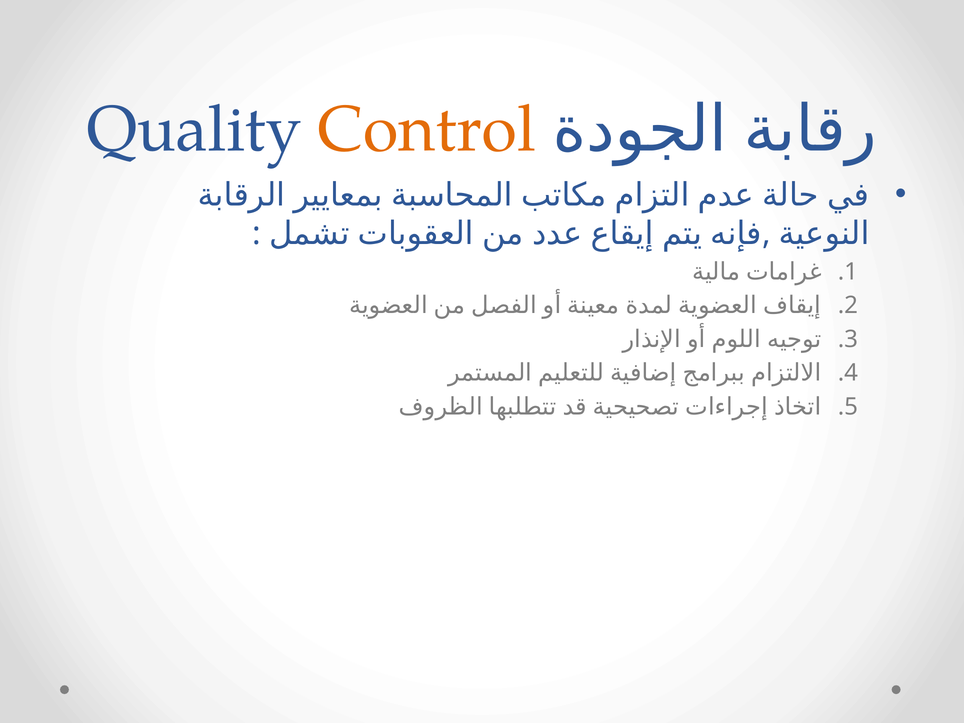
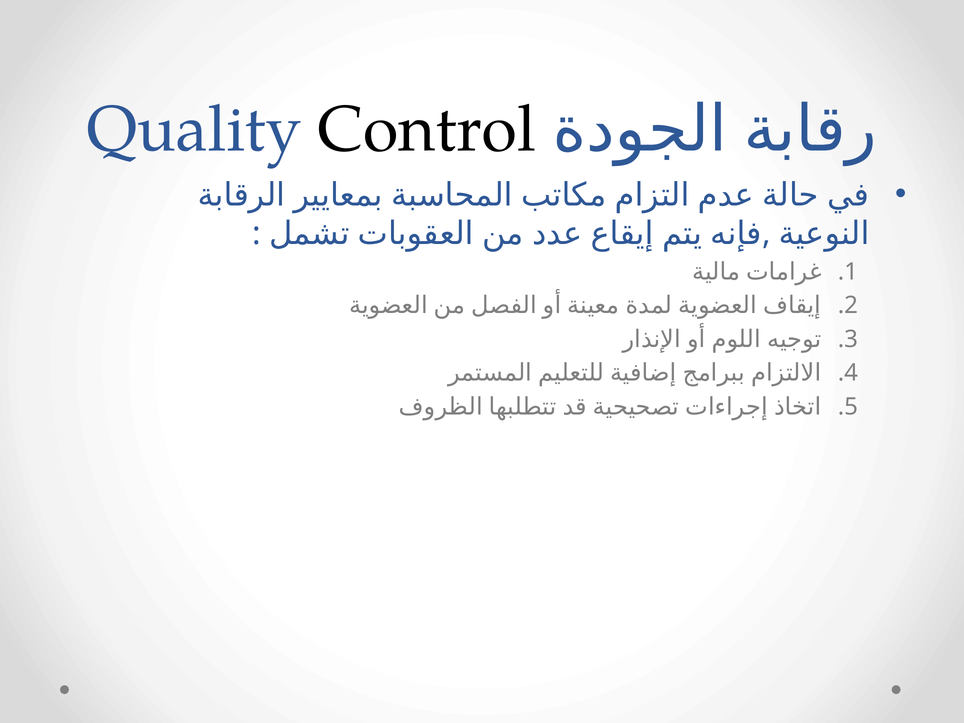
Control colour: orange -> black (427, 130)
